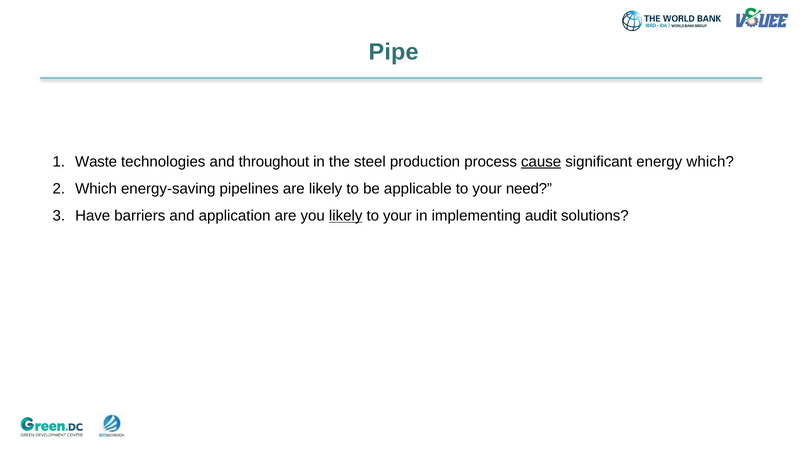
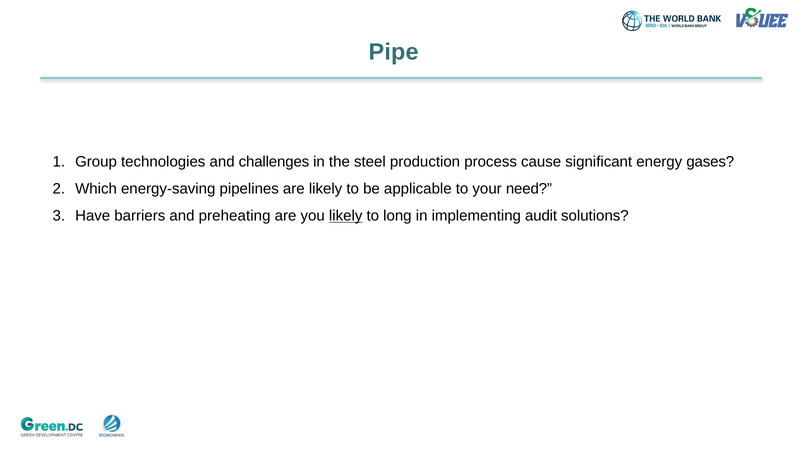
Waste: Waste -> Group (96, 162)
throughout: throughout -> challenges (274, 162)
cause underline: present -> none (541, 162)
energy which: which -> gases (710, 162)
application: application -> preheating (235, 216)
your: your -> long (397, 216)
